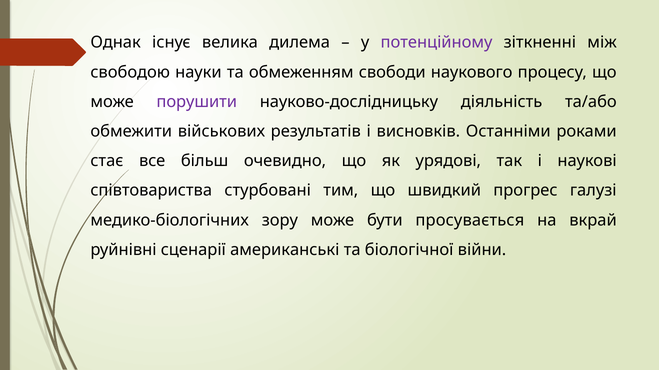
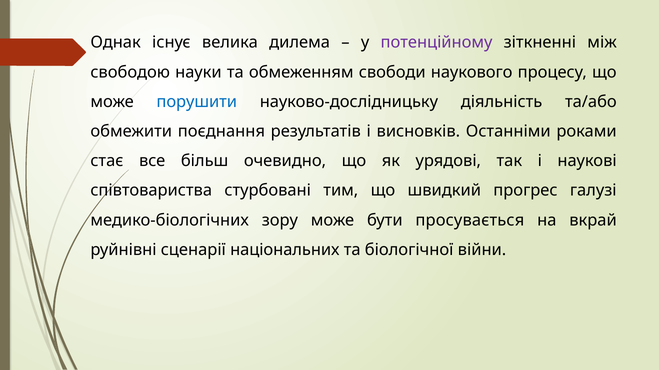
порушити colour: purple -> blue (197, 102)
військових: військових -> поєднання (221, 132)
американські: американські -> національних (285, 250)
